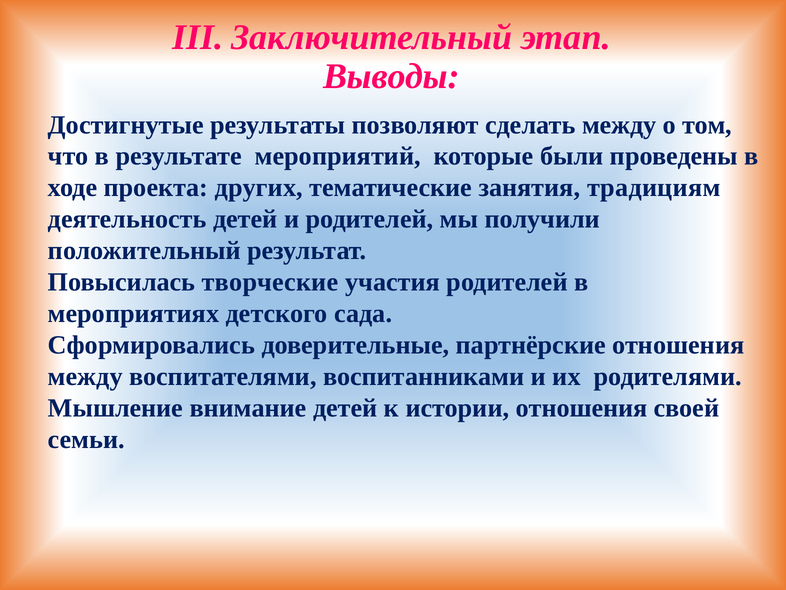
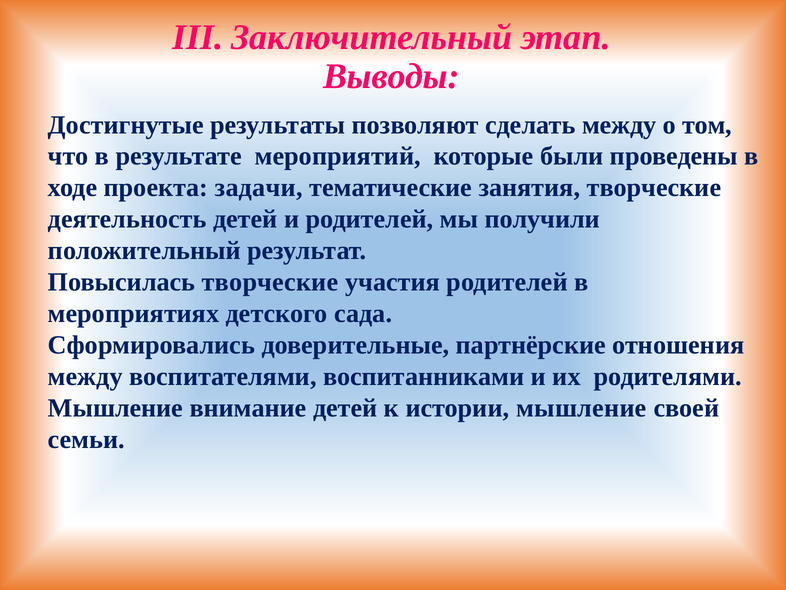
других: других -> задачи (259, 188)
занятия традициям: традициям -> творческие (654, 188)
истории отношения: отношения -> мышление (581, 408)
